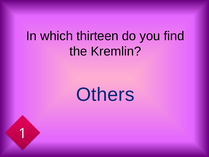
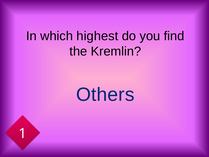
thirteen: thirteen -> highest (97, 36)
